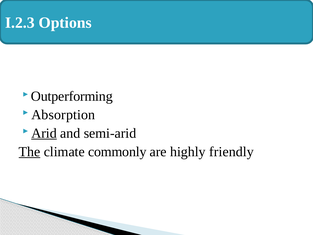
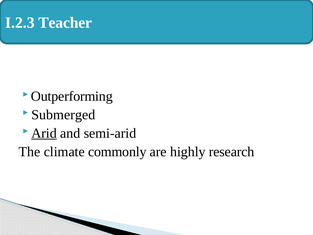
Options: Options -> Teacher (65, 23)
Absorption: Absorption -> Submerged (63, 115)
The underline: present -> none (30, 152)
friendly: friendly -> research (232, 152)
